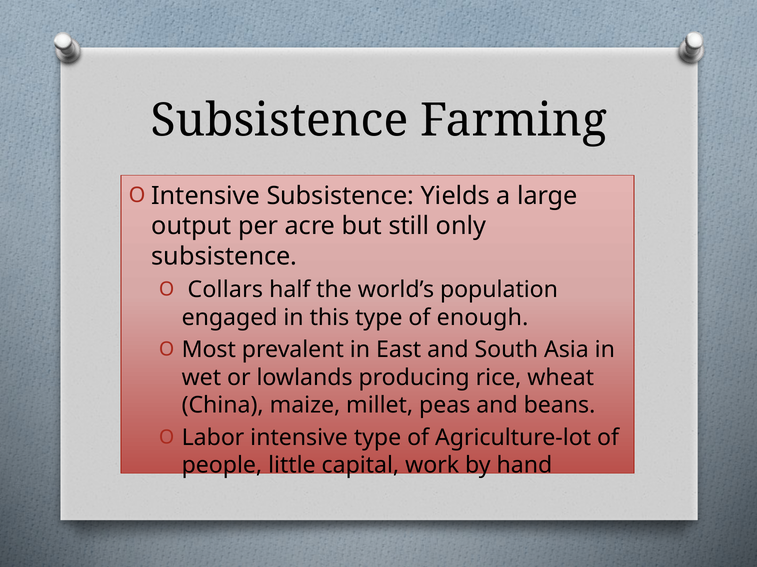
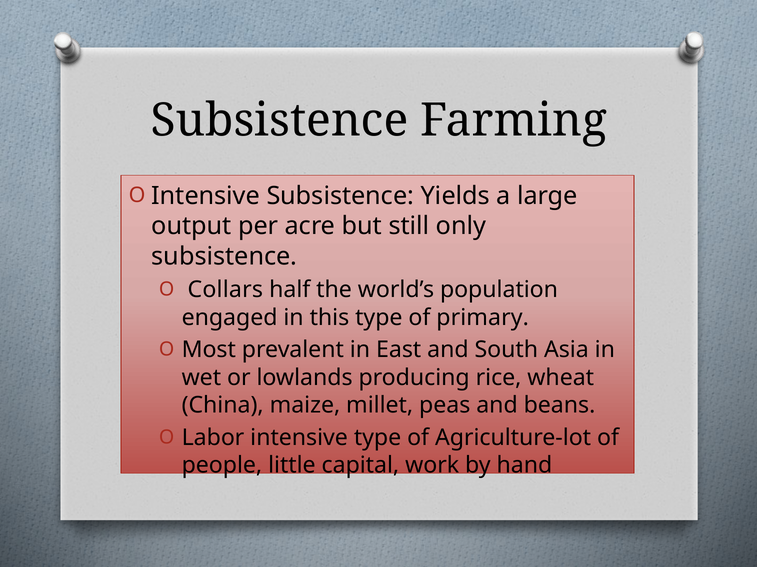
enough: enough -> primary (483, 318)
